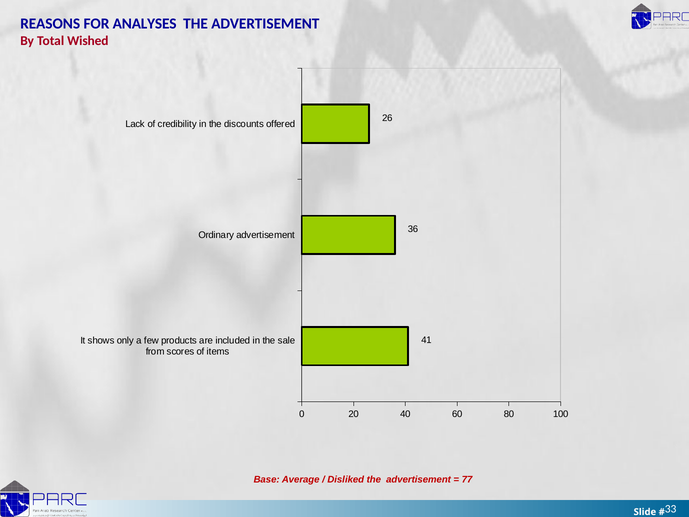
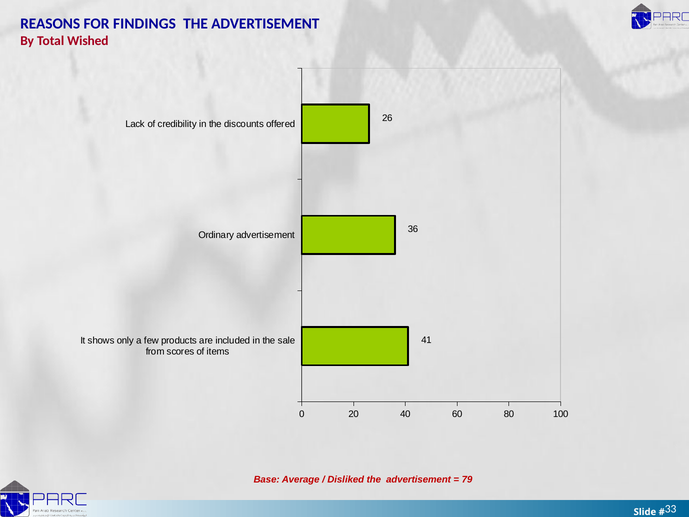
ANALYSES: ANALYSES -> FINDINGS (144, 24)
77: 77 -> 79 (467, 479)
